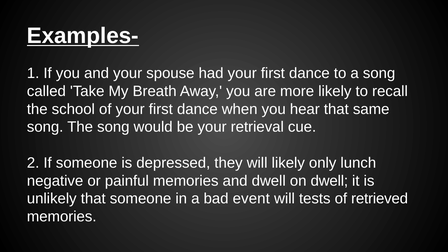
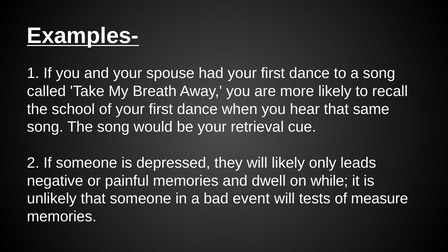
lunch: lunch -> leads (358, 163)
on dwell: dwell -> while (329, 181)
retrieved: retrieved -> measure (380, 199)
